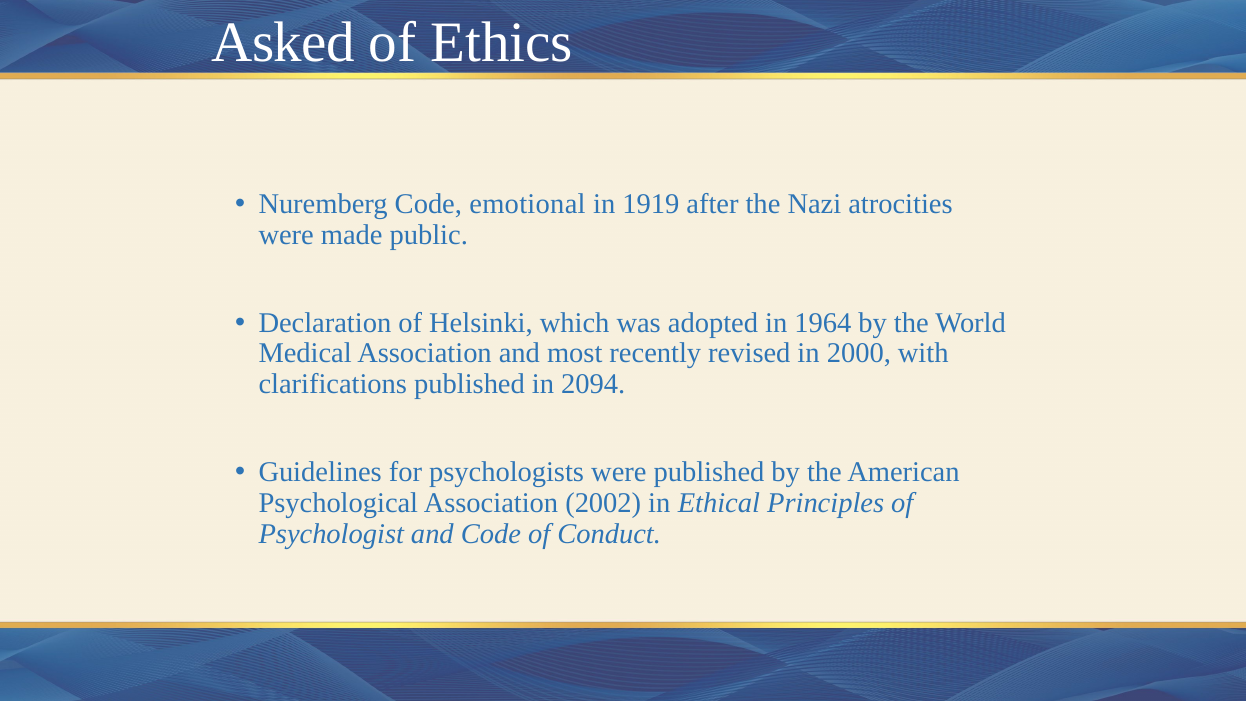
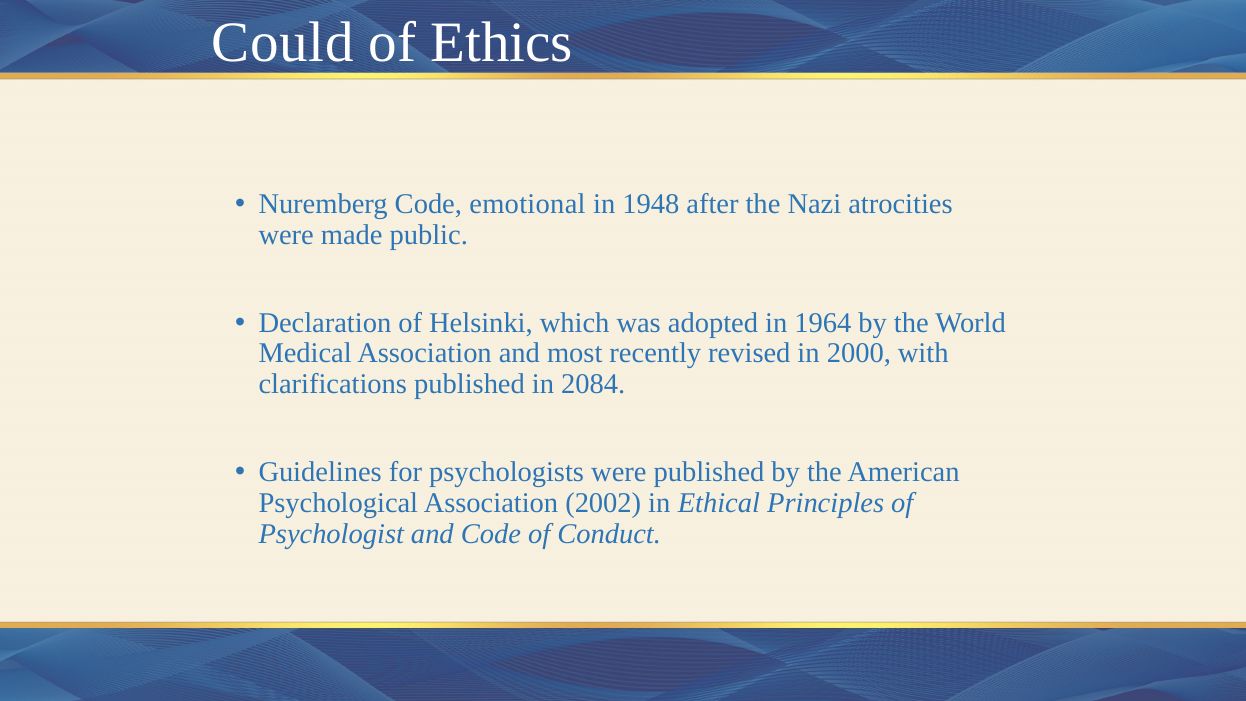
Asked: Asked -> Could (283, 42)
1919: 1919 -> 1948 (651, 204)
2094: 2094 -> 2084 (593, 384)
